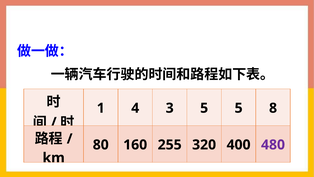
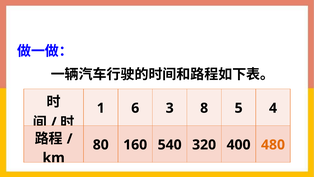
4: 4 -> 6 (135, 108)
3 5: 5 -> 8 (204, 108)
8: 8 -> 4 (273, 108)
255: 255 -> 540 (170, 145)
480 colour: purple -> orange (273, 145)
